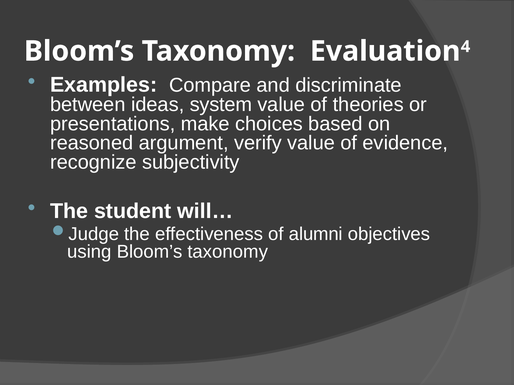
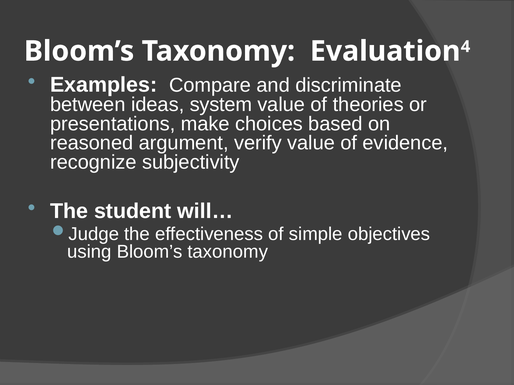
alumni: alumni -> simple (316, 234)
